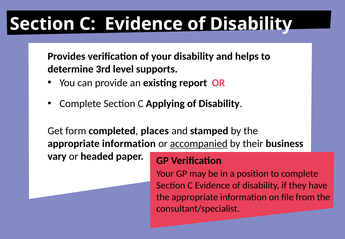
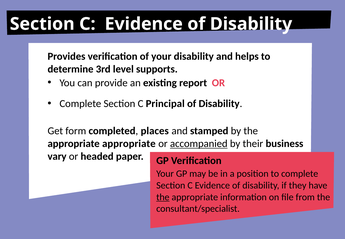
Applying: Applying -> Principal (165, 104)
information: information -> appropriate (129, 144)
the underline: none -> present (163, 197)
